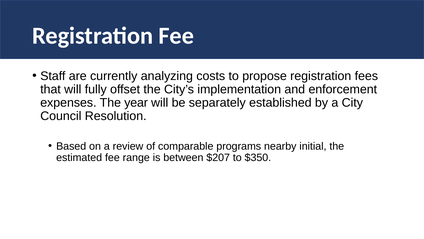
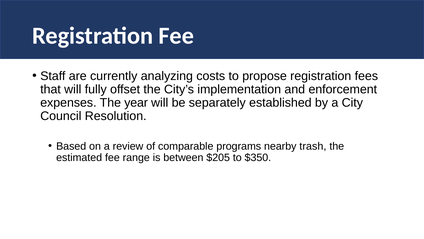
initial: initial -> trash (313, 146)
$207: $207 -> $205 (218, 157)
